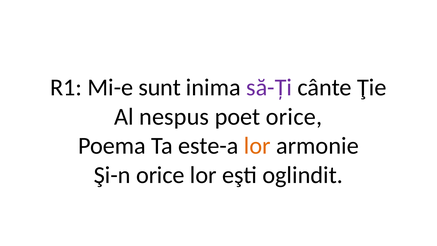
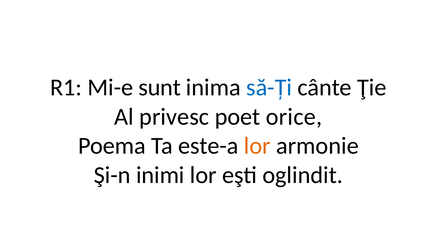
să-Ți colour: purple -> blue (269, 87)
nespus: nespus -> privesc (174, 117)
Şi-n orice: orice -> inimi (160, 175)
